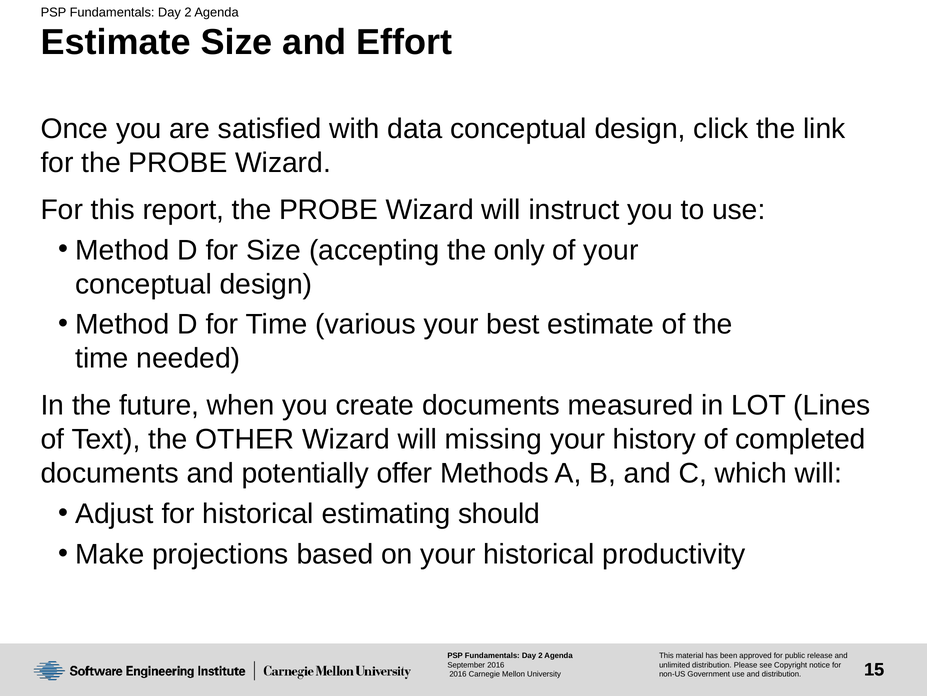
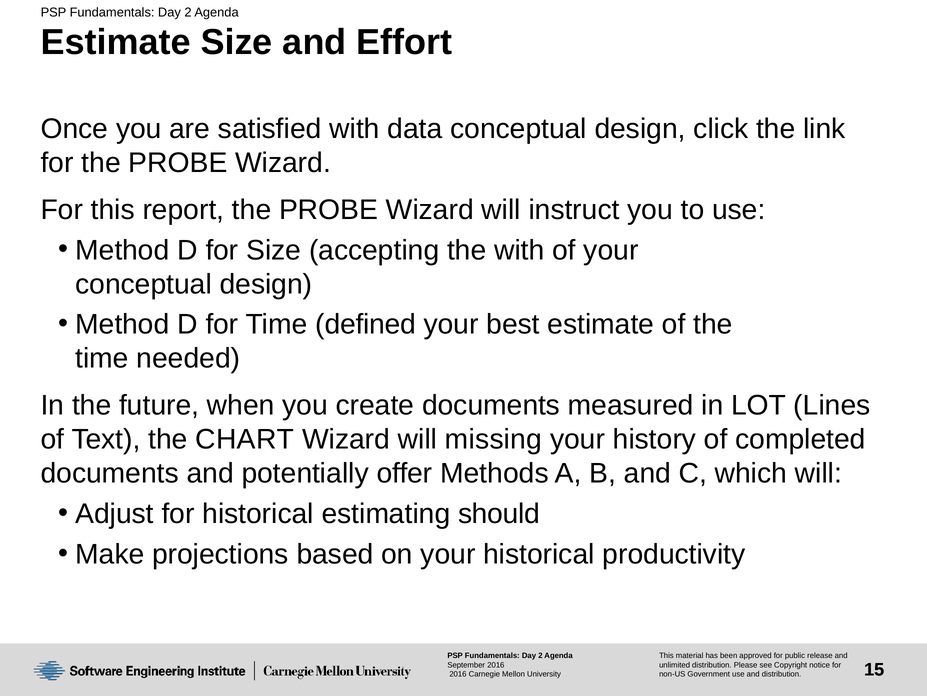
the only: only -> with (519, 250)
various: various -> defined (366, 324)
OTHER: OTHER -> CHART (245, 439)
